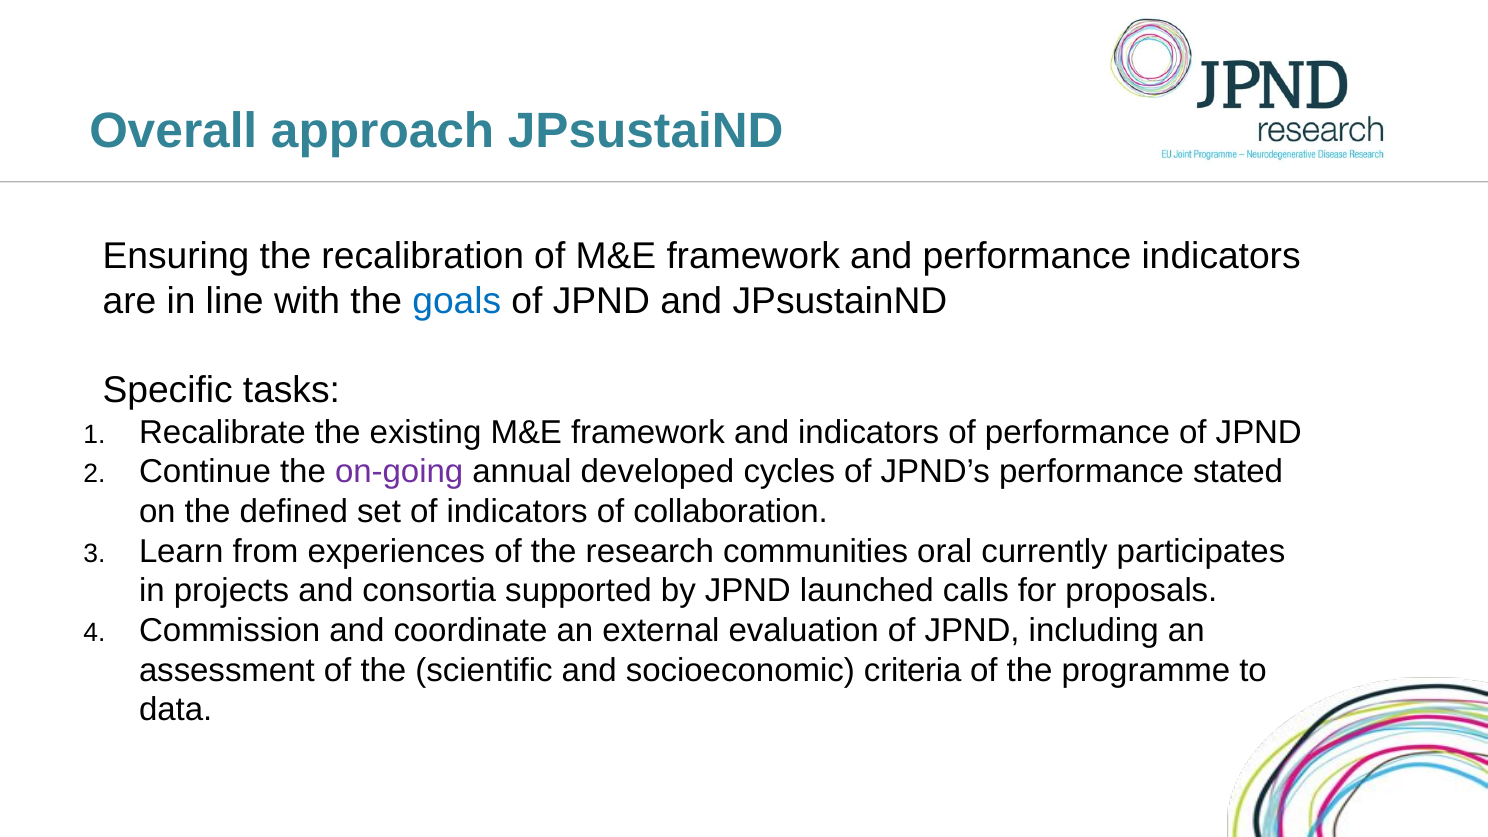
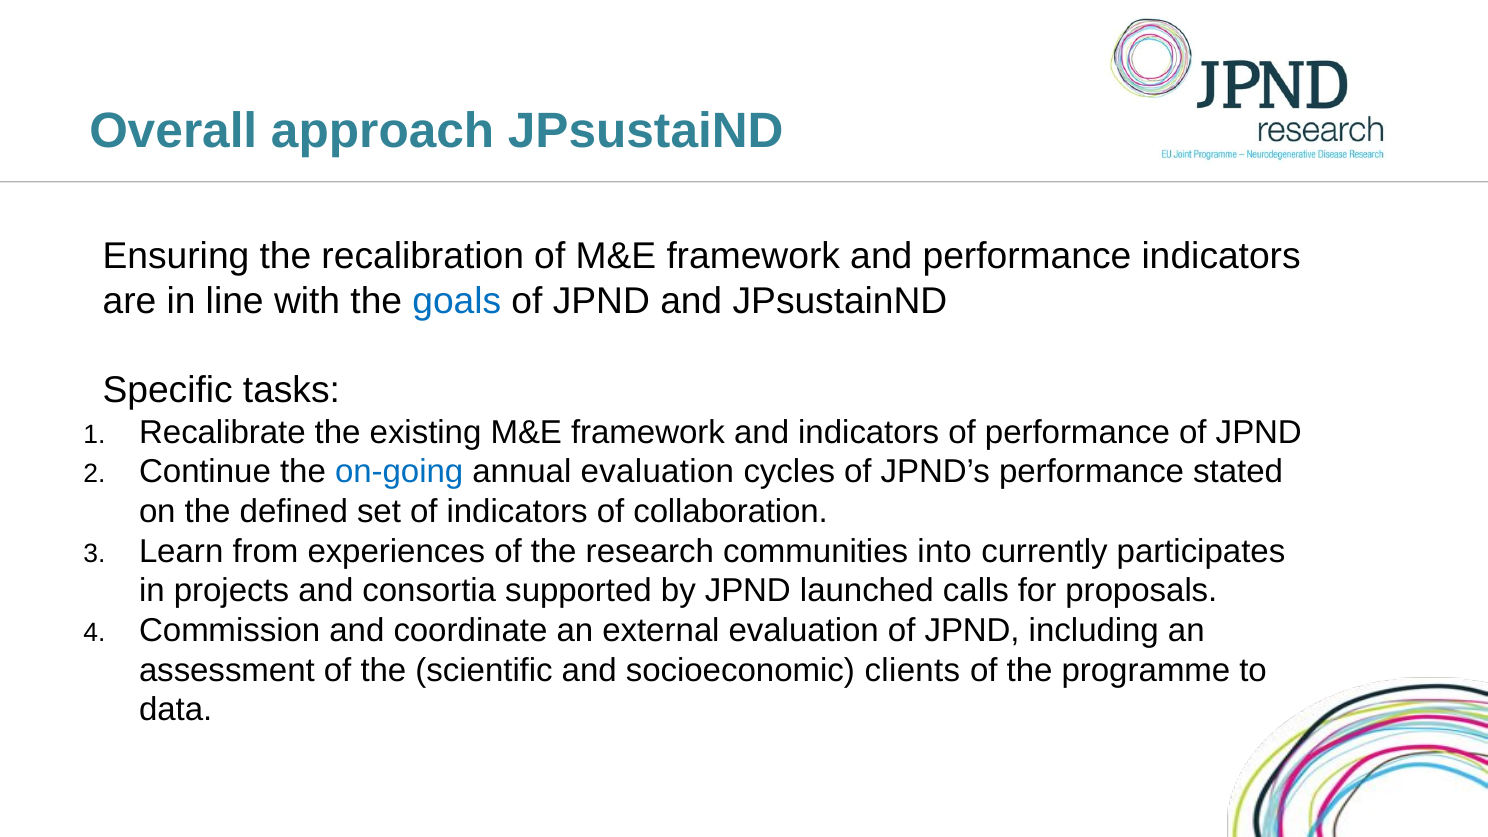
on-going colour: purple -> blue (399, 472)
annual developed: developed -> evaluation (657, 472)
oral: oral -> into (945, 551)
criteria: criteria -> clients (912, 670)
